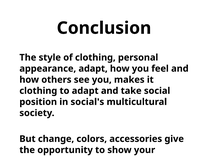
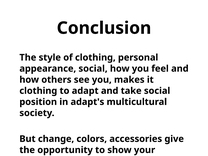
appearance adapt: adapt -> social (93, 69)
social's: social's -> adapt's (87, 102)
